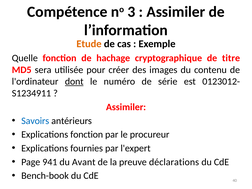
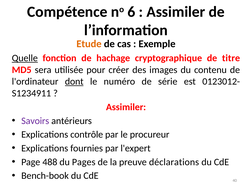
3: 3 -> 6 (131, 12)
Quelle underline: none -> present (25, 58)
Savoirs colour: blue -> purple (35, 121)
Explications fonction: fonction -> contrôle (87, 135)
941: 941 -> 488 (50, 162)
Avant: Avant -> Pages (84, 162)
